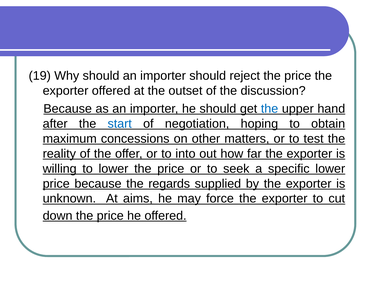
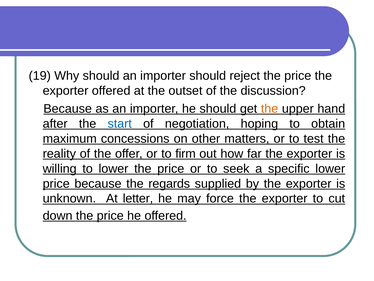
the colour: blue -> orange (270, 109)
into: into -> firm (186, 153)
aims: aims -> letter (138, 198)
